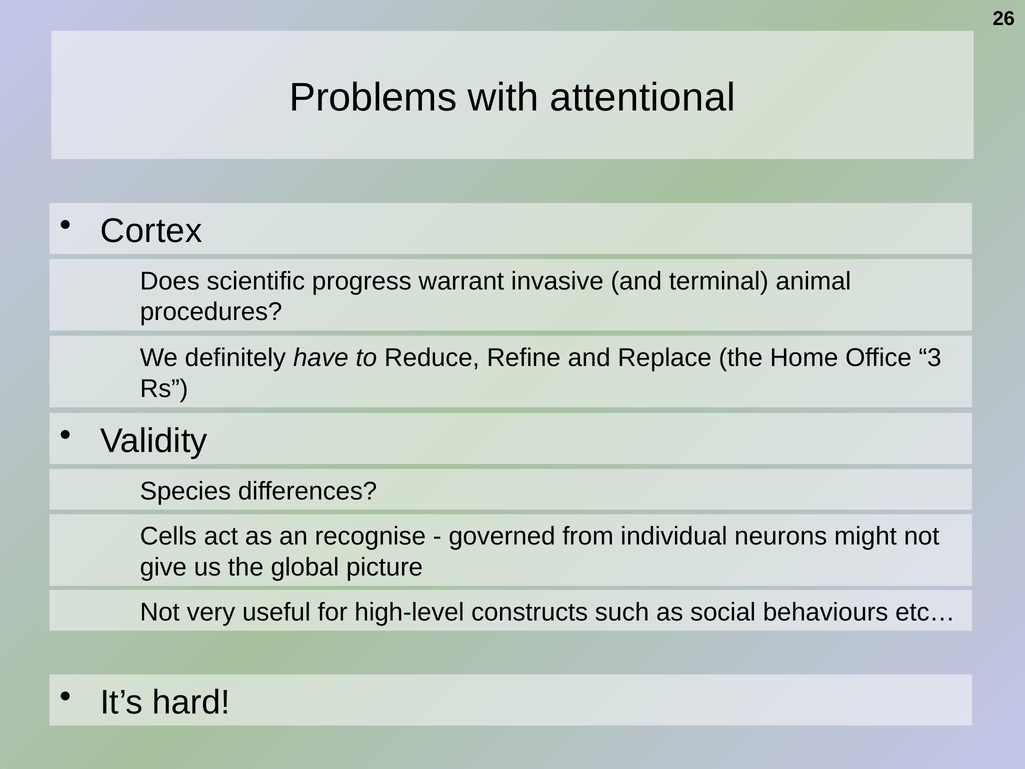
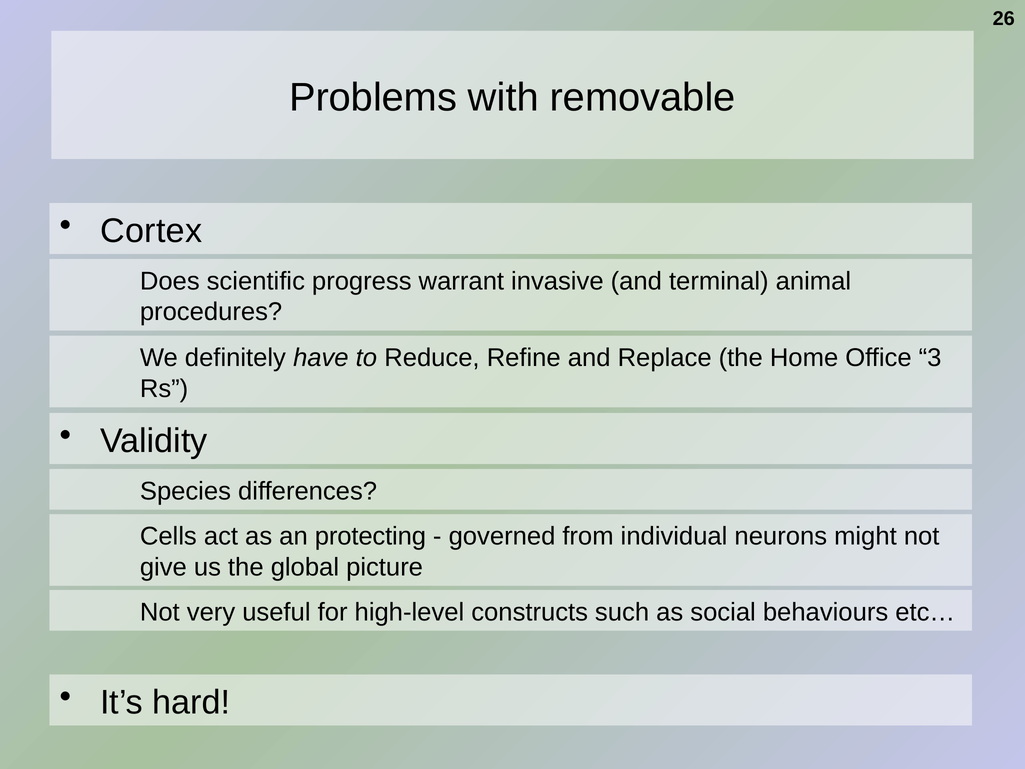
attentional: attentional -> removable (643, 98)
recognise: recognise -> protecting (370, 536)
